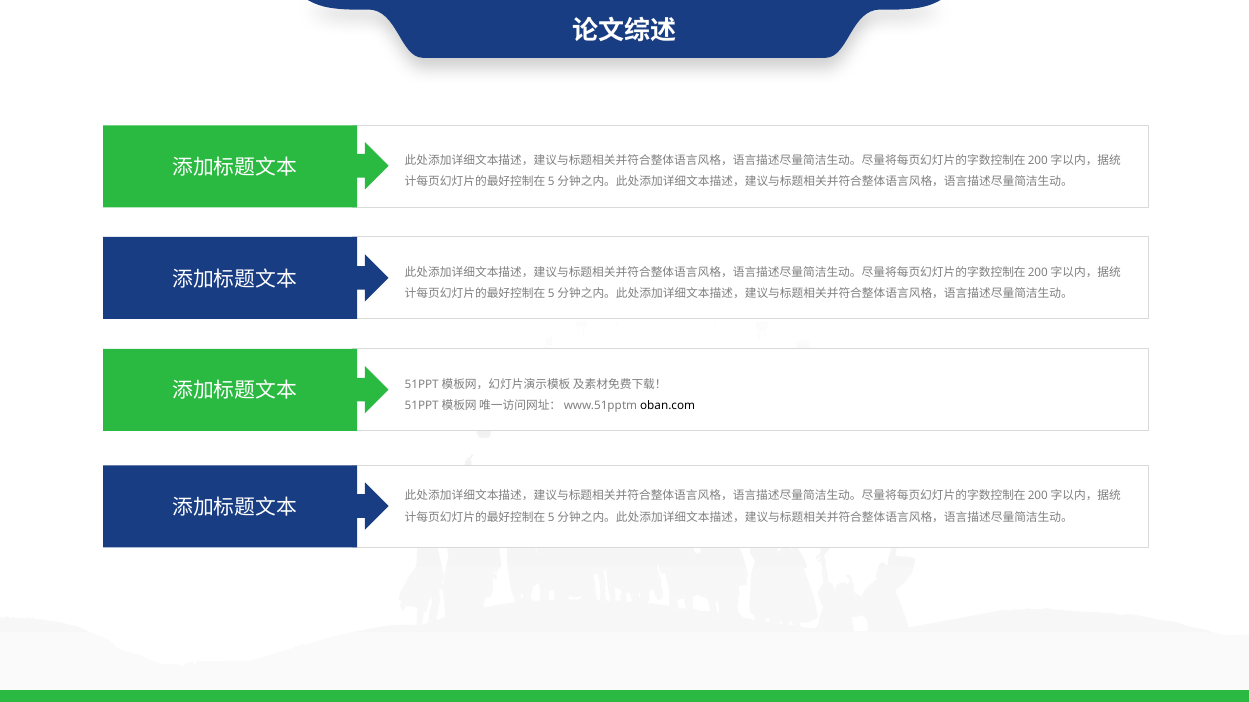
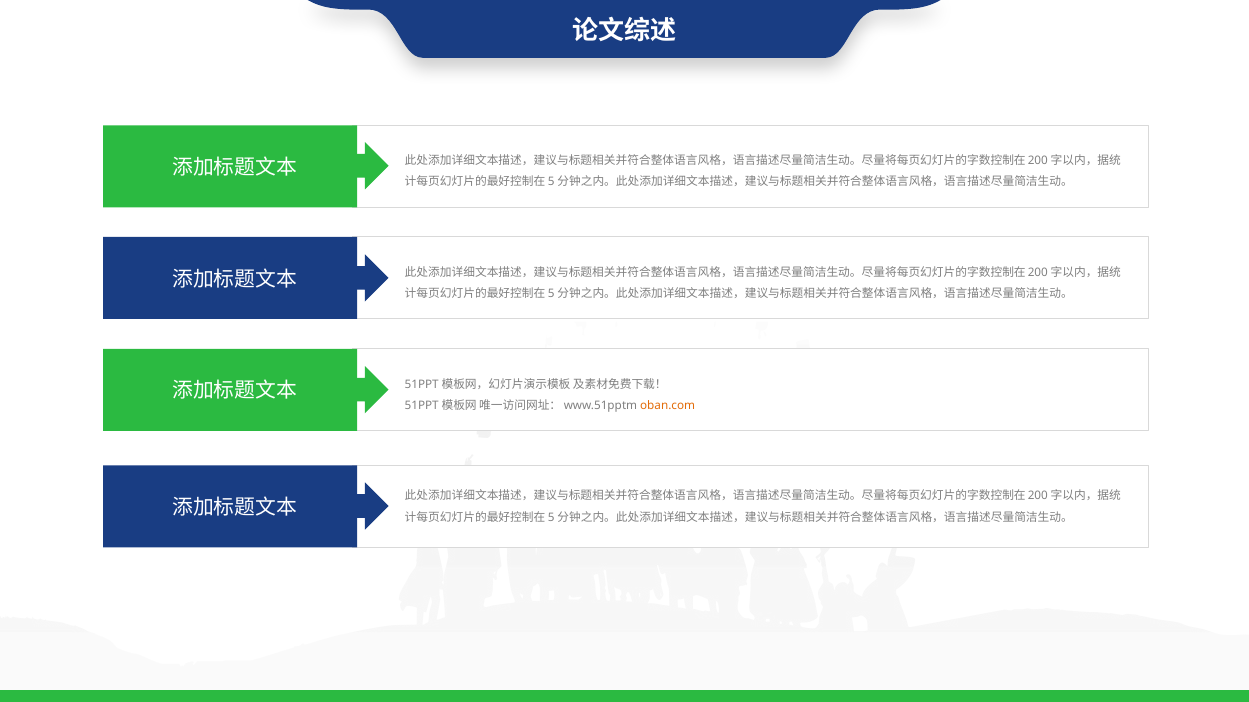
oban.com colour: black -> orange (668, 405)
